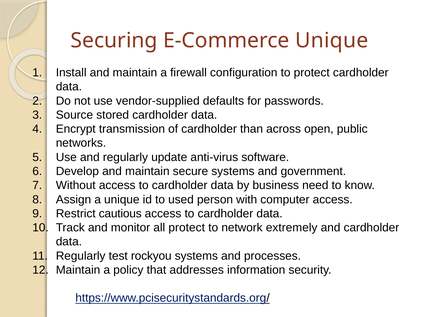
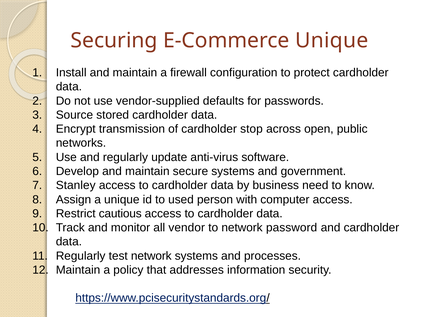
than: than -> stop (251, 129)
Without: Without -> Stanley (76, 186)
all protect: protect -> vendor (187, 228)
extremely: extremely -> password (292, 228)
test rockyou: rockyou -> network (151, 256)
